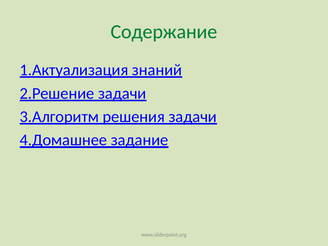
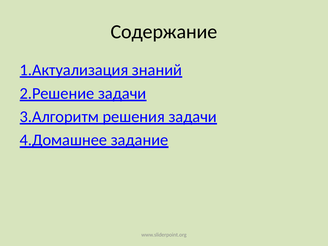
Содержание colour: green -> black (164, 32)
